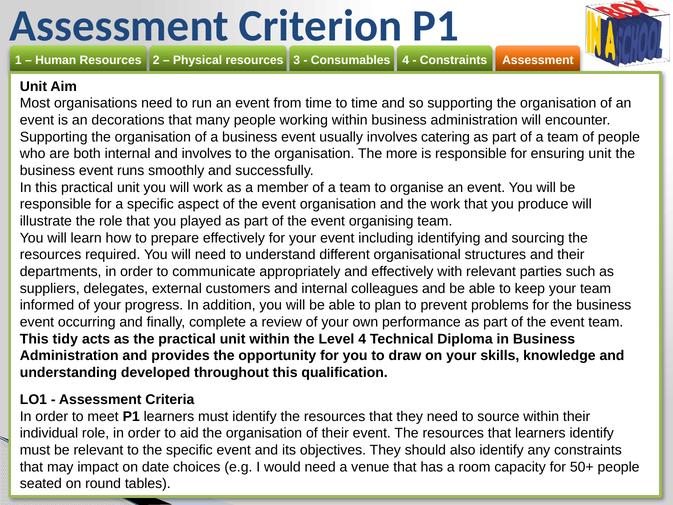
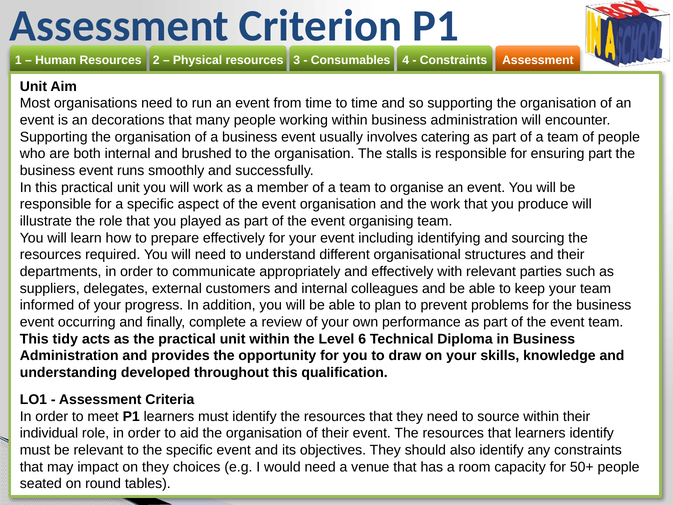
and involves: involves -> brushed (207, 154)
more: more -> stalls (402, 154)
ensuring unit: unit -> part (600, 154)
Level 4: 4 -> 6 (362, 339)
on date: date -> they (155, 467)
